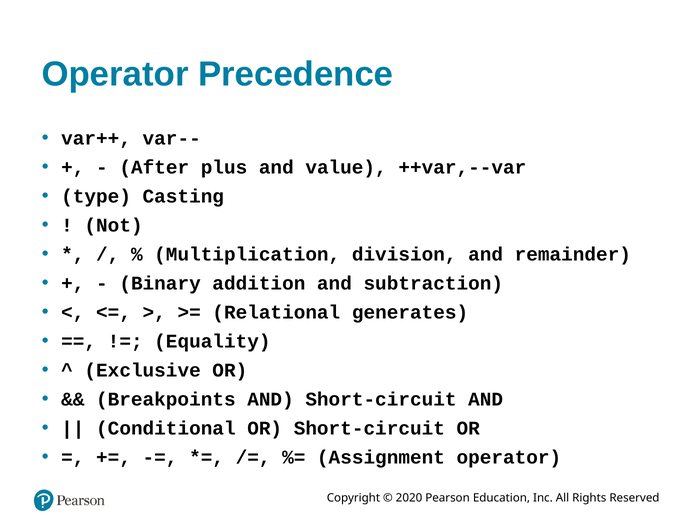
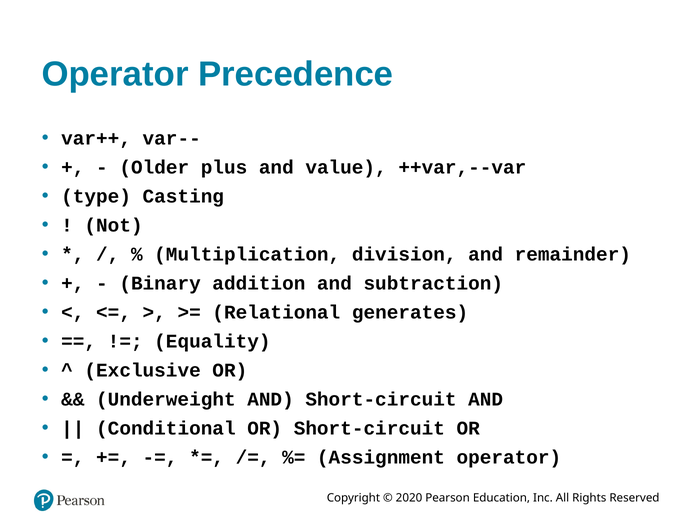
After: After -> Older (154, 167)
Breakpoints: Breakpoints -> Underweight (166, 399)
